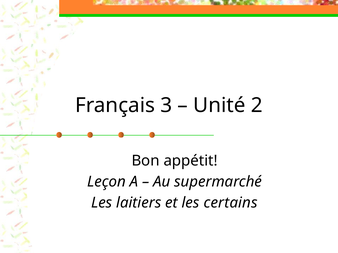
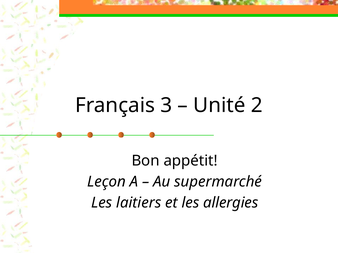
certains: certains -> allergies (231, 203)
